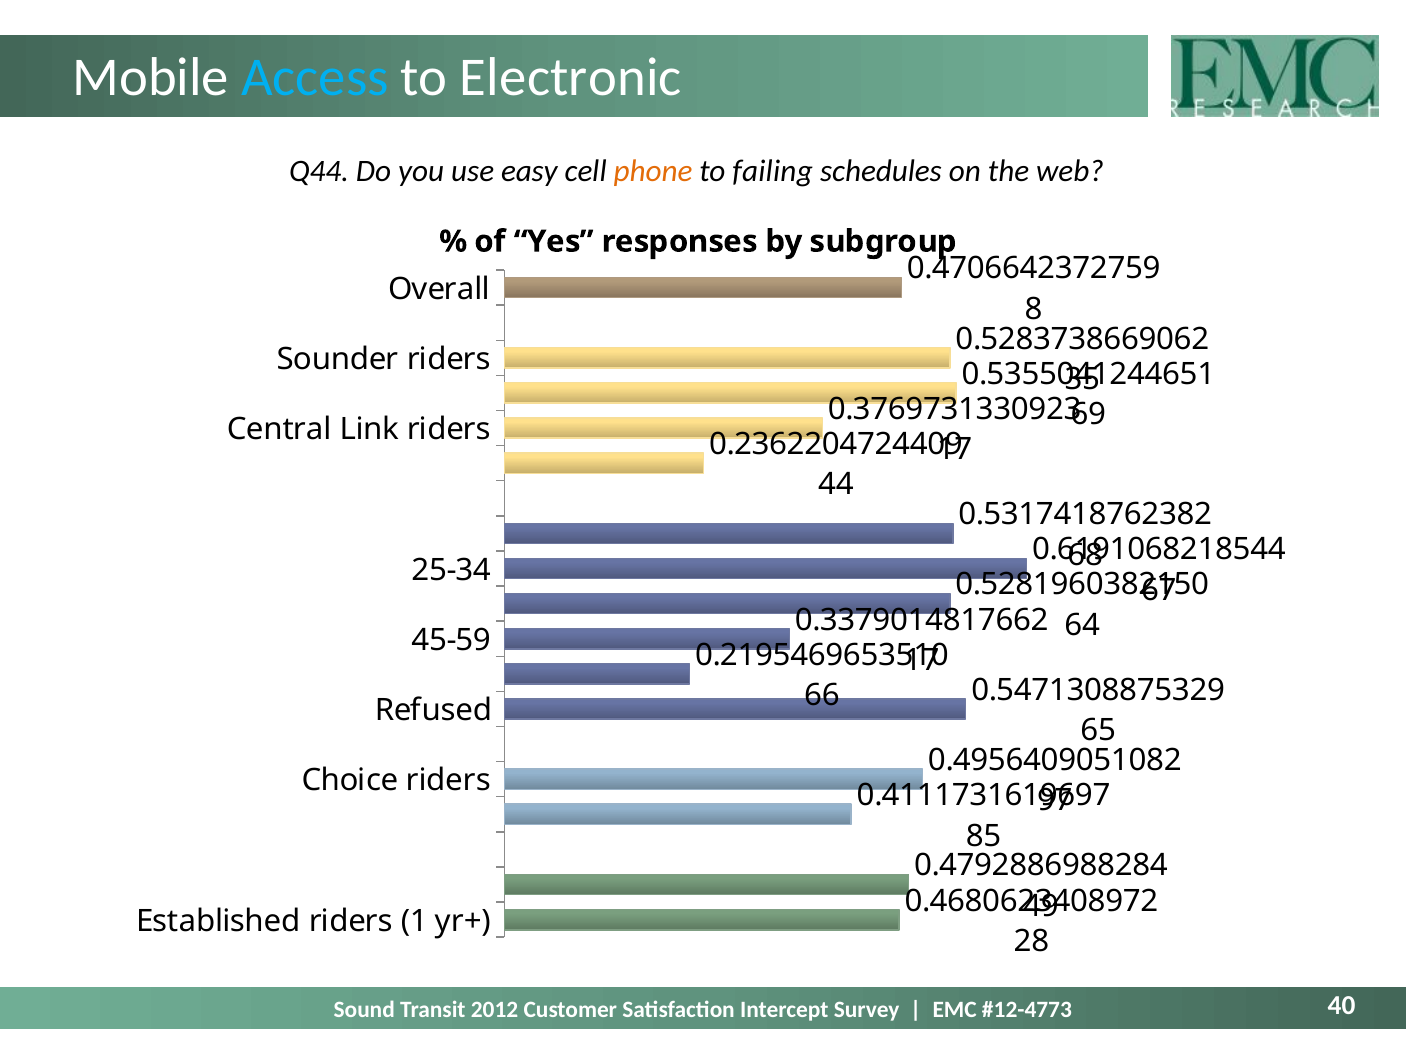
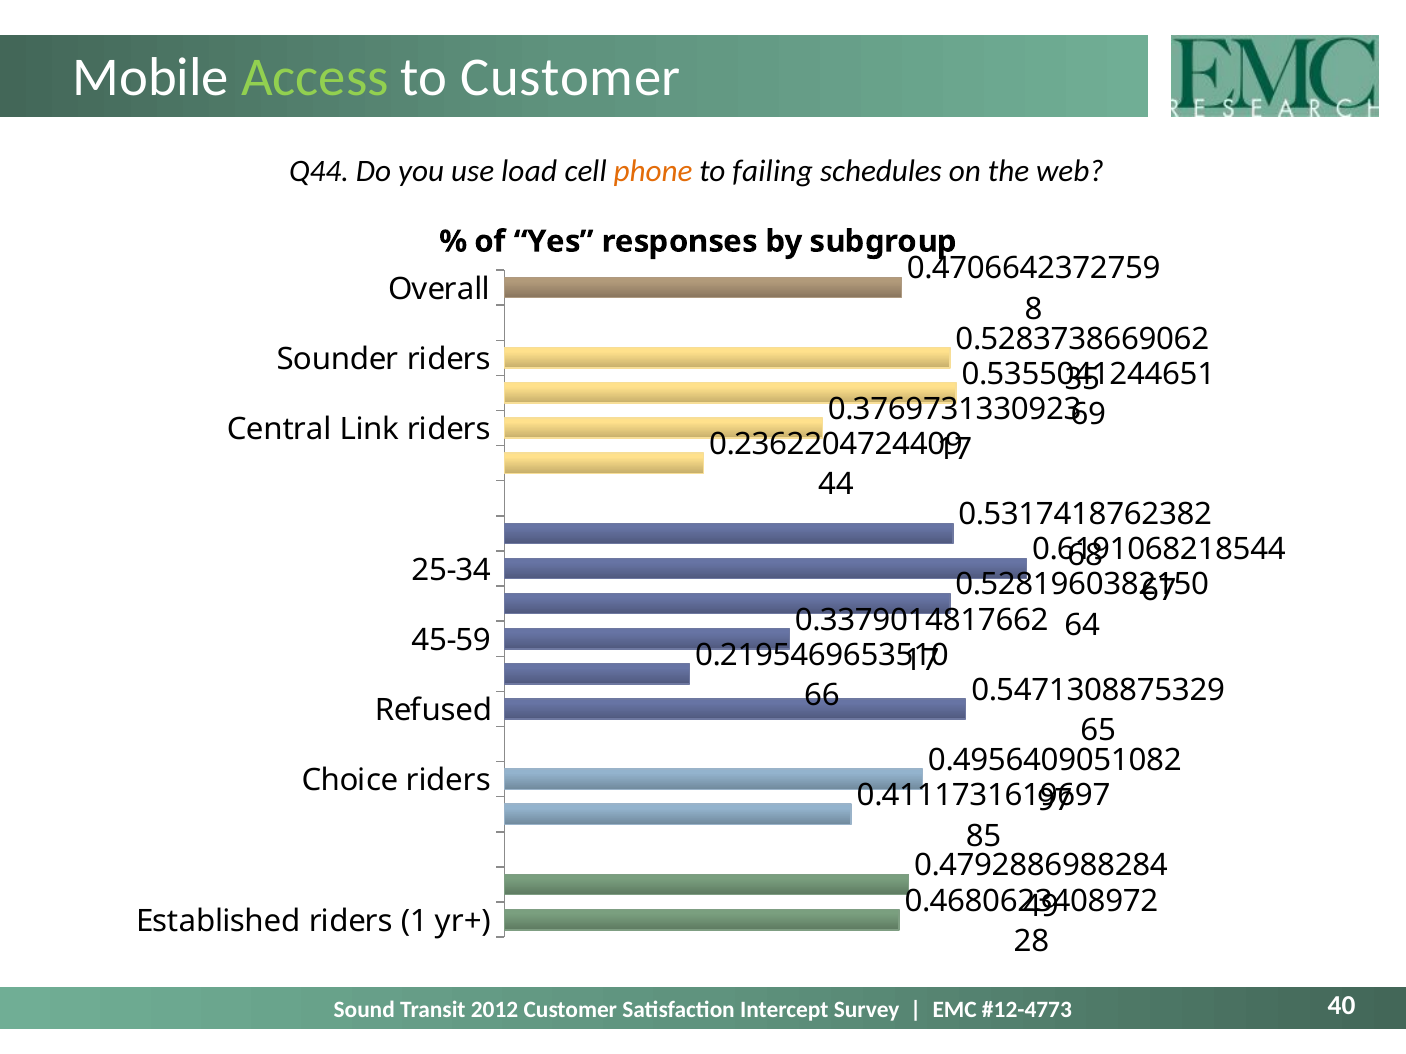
Access colour: light blue -> light green (315, 78)
to Electronic: Electronic -> Customer (571, 78)
easy: easy -> load (529, 171)
